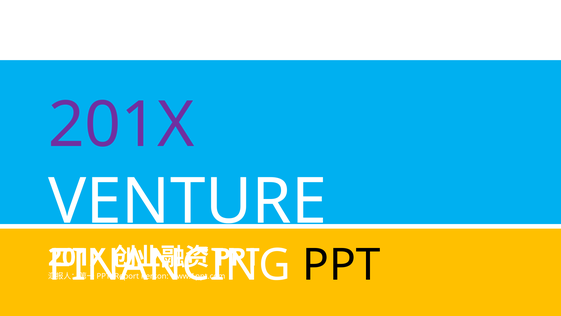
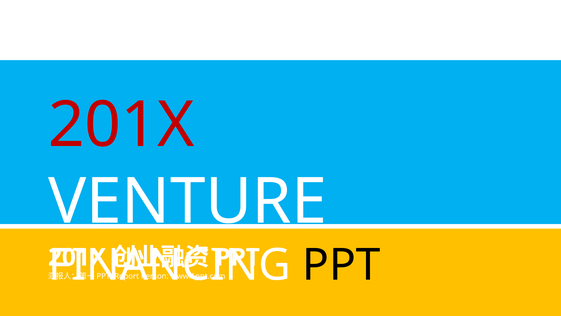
201X colour: purple -> red (121, 125)
